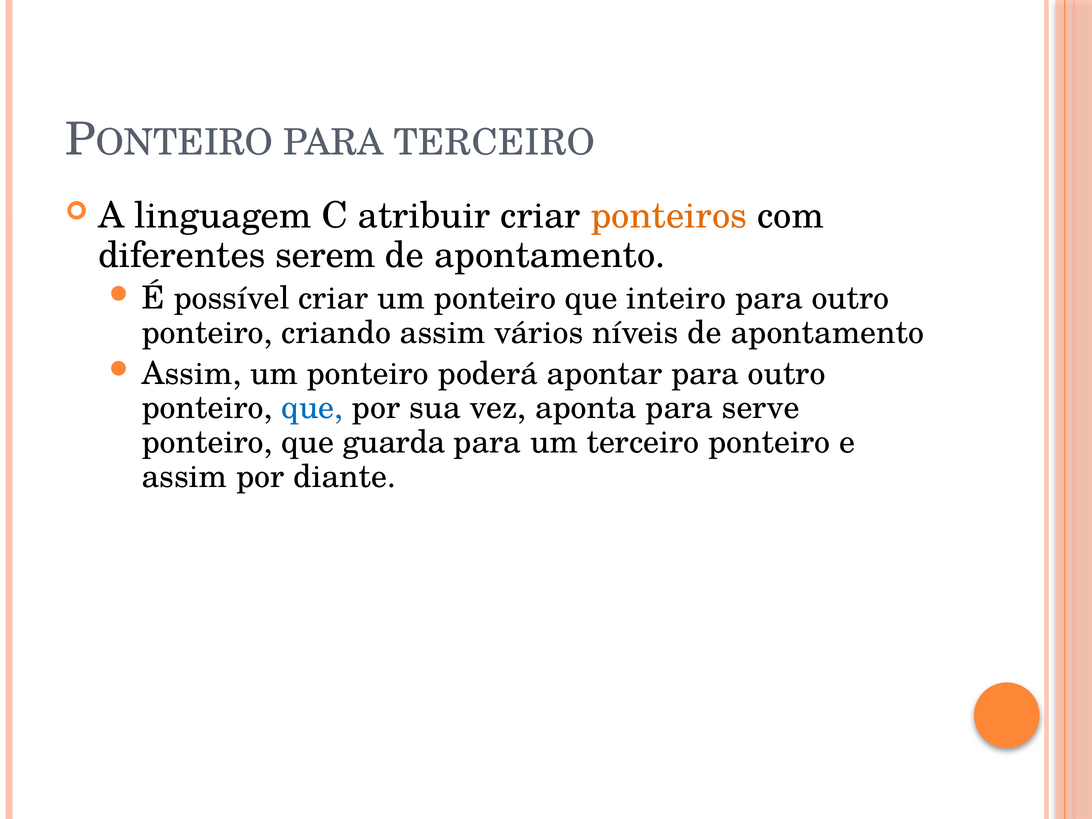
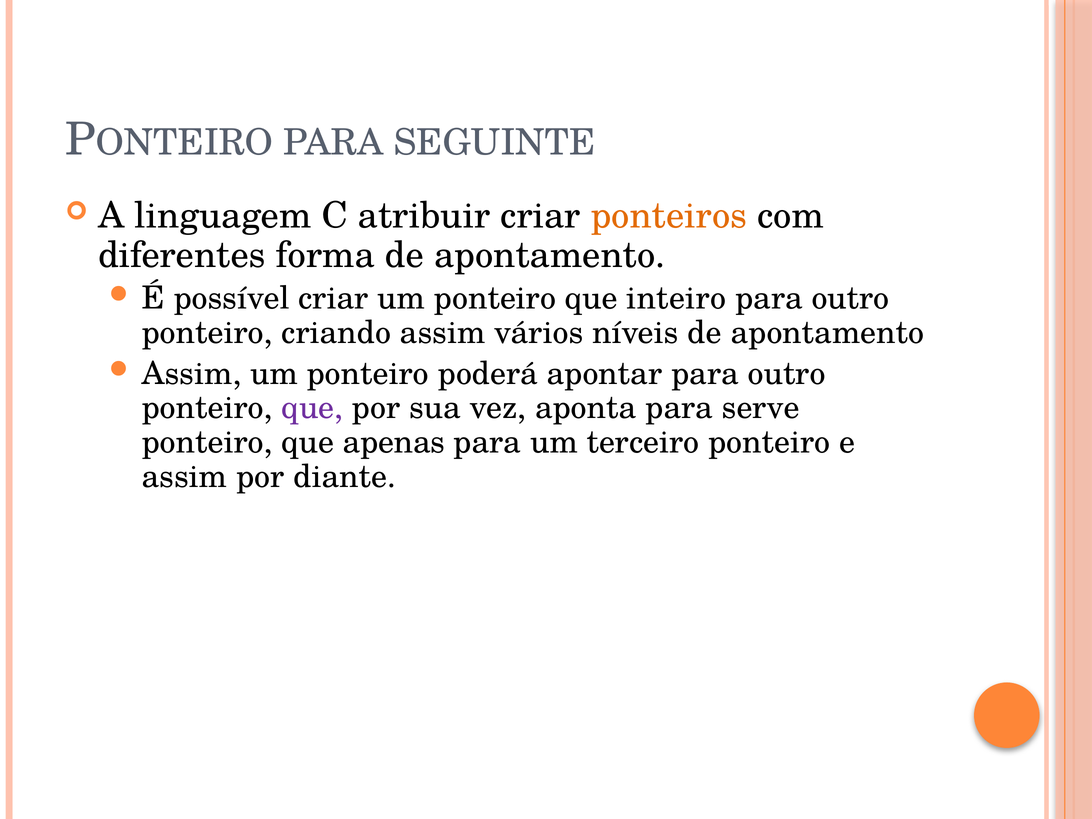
PARA TERCEIRO: TERCEIRO -> SEGUINTE (495, 143)
serem: serem -> forma (325, 255)
que colour: blue -> purple (312, 408)
guarda: guarda -> apenas (394, 442)
